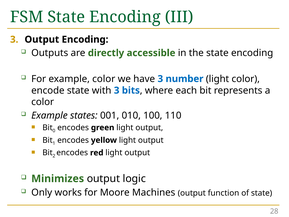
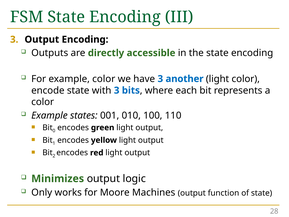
number: number -> another (185, 79)
